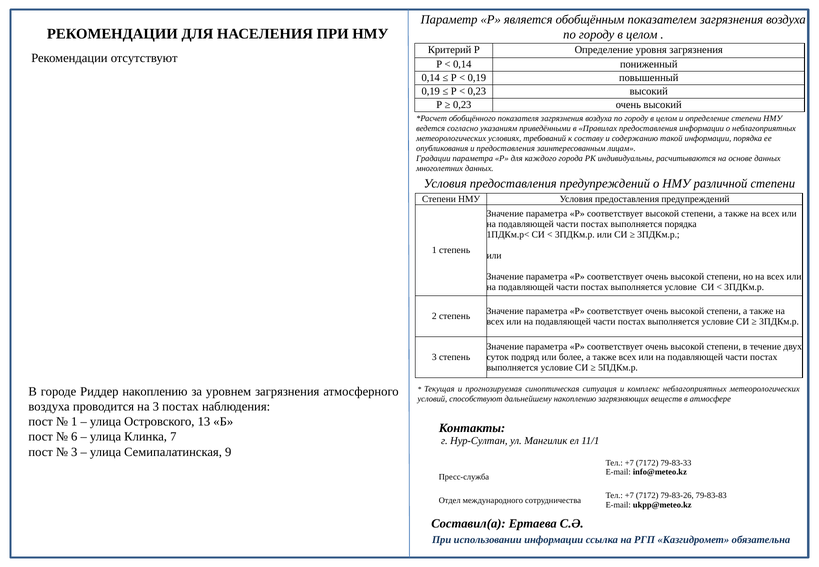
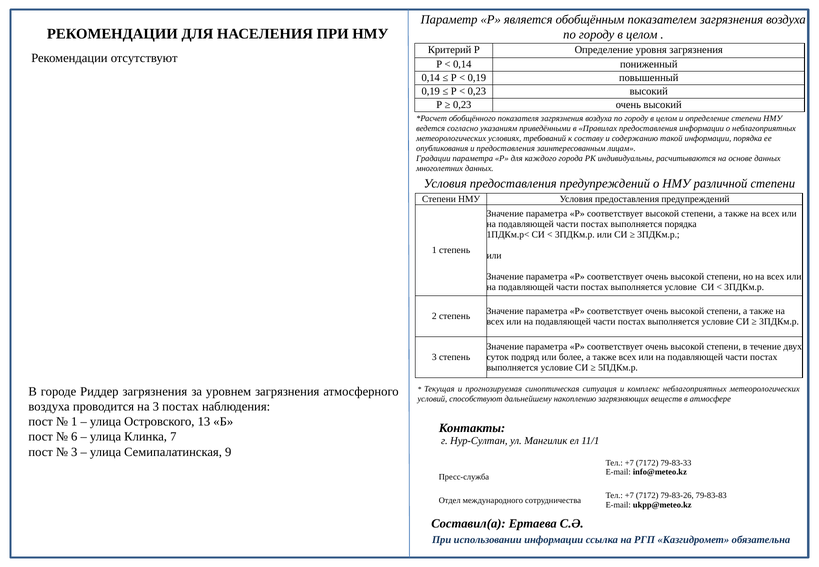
Риддер накоплению: накоплению -> загрязнения (155, 391)
